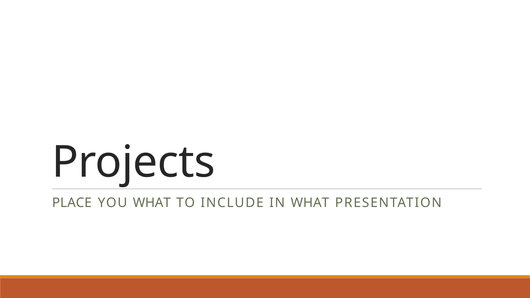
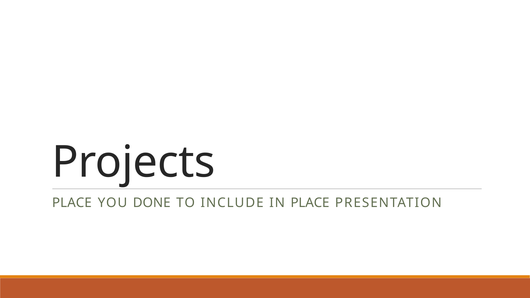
YOU WHAT: WHAT -> DONE (152, 203)
IN WHAT: WHAT -> PLACE (310, 203)
